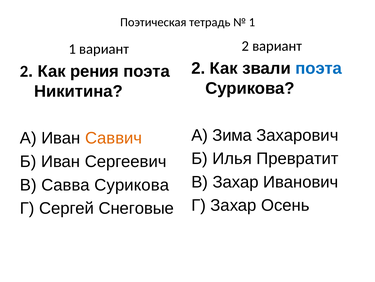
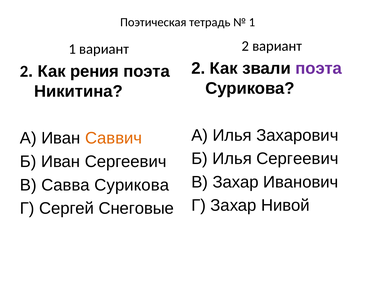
поэта colour: blue -> purple (319, 68)
А Зима: Зима -> Илья (232, 135)
Илья Превратит: Превратит -> Сергеевич (297, 158)
Осень: Осень -> Нивой (285, 205)
